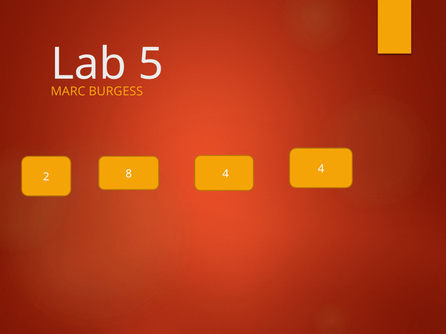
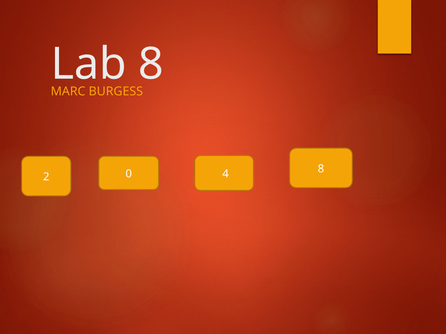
5: 5 -> 8 (151, 64)
8: 8 -> 0 (129, 174)
4 4: 4 -> 8 (321, 169)
